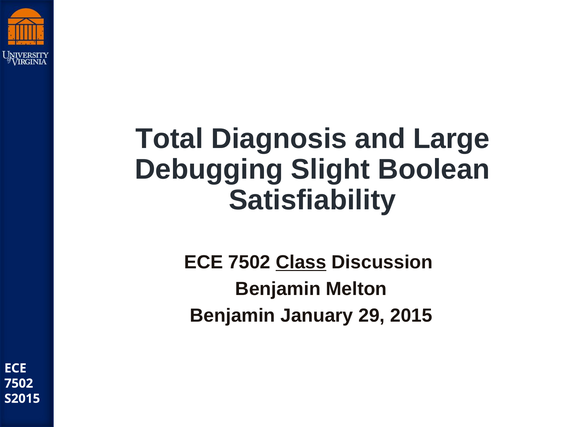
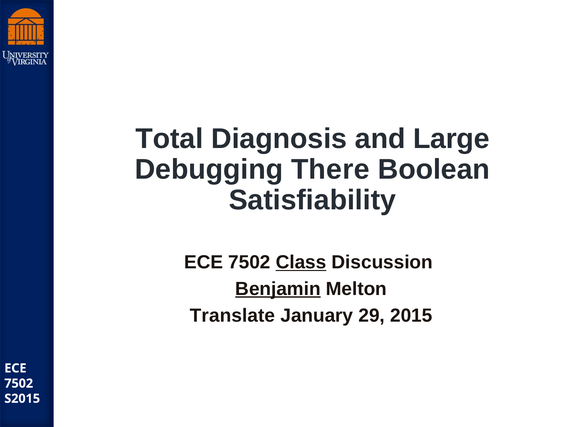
Slight: Slight -> There (330, 169)
Benjamin underline: none -> present (278, 289)
Benjamin: Benjamin -> Translate (233, 315)
